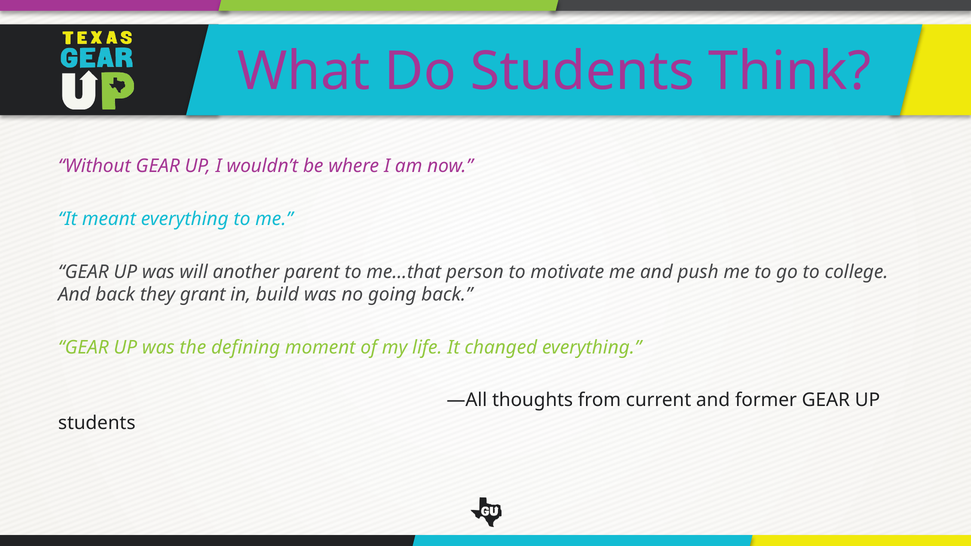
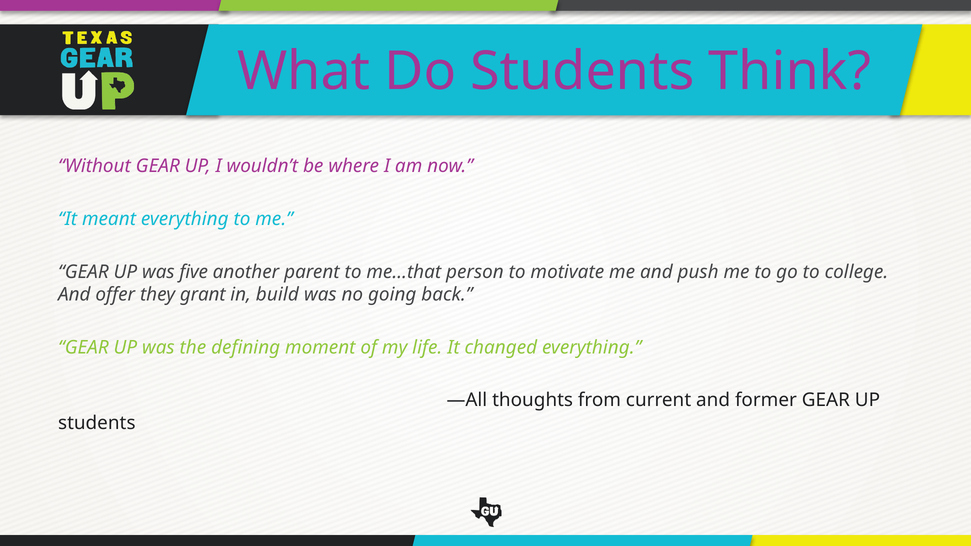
will: will -> five (194, 272)
And back: back -> offer (115, 295)
